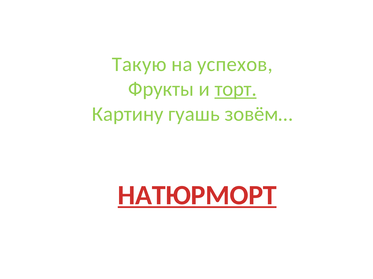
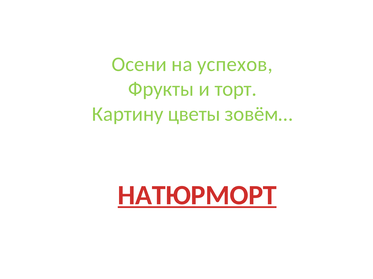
Такую: Такую -> Осени (139, 65)
торт underline: present -> none (236, 89)
гуашь: гуашь -> цветы (194, 114)
